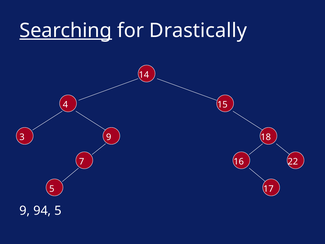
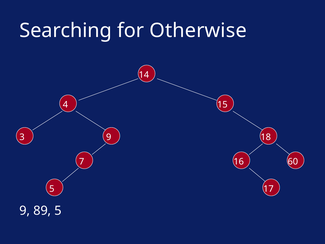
Searching underline: present -> none (66, 31)
Drastically: Drastically -> Otherwise (198, 31)
22: 22 -> 60 (293, 161)
94: 94 -> 89 (42, 211)
